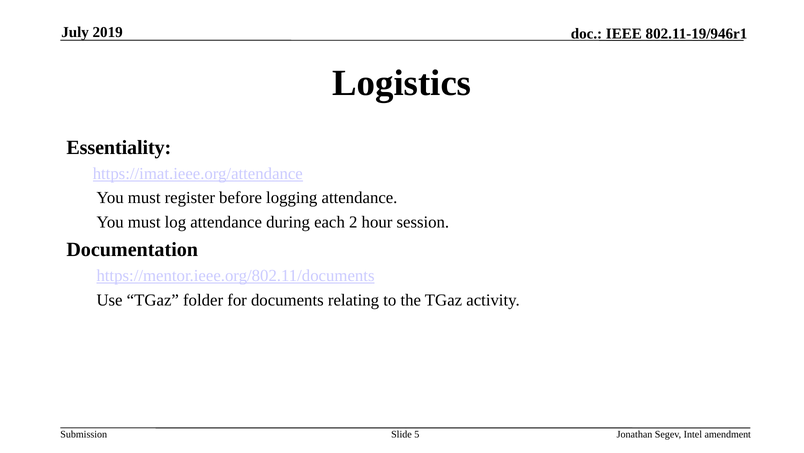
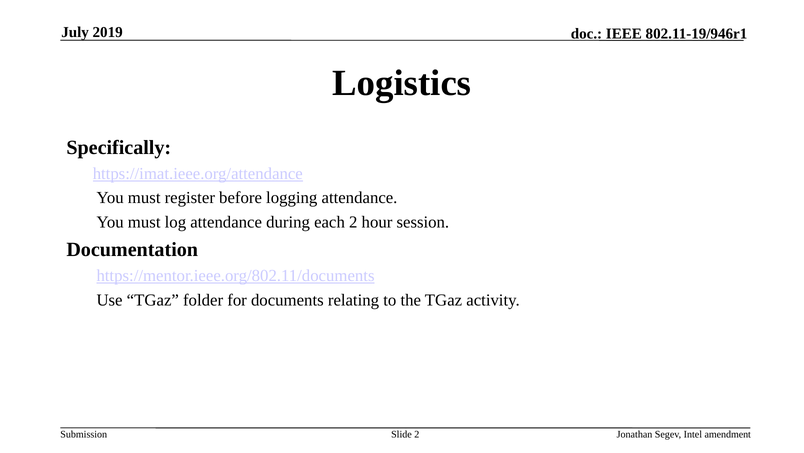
Essentiality: Essentiality -> Specifically (119, 147)
Slide 5: 5 -> 2 (417, 434)
